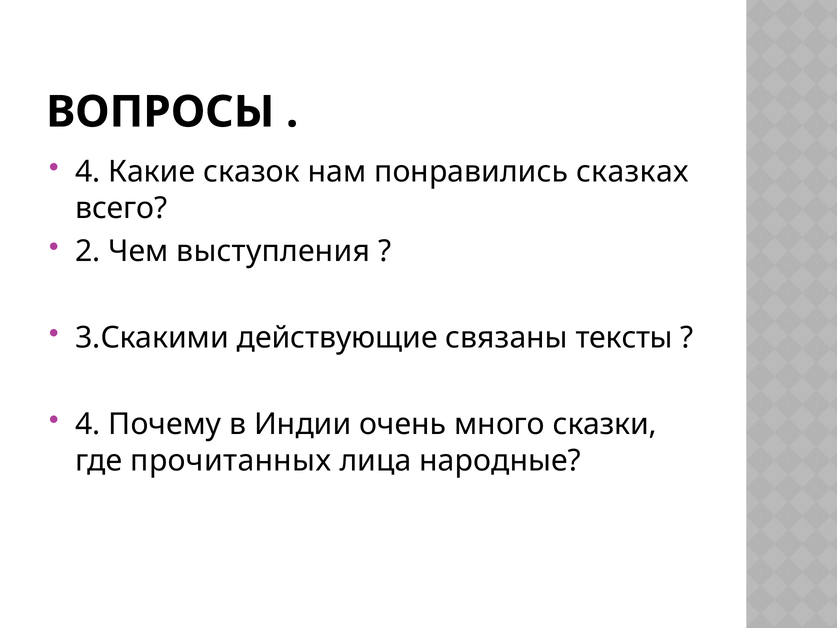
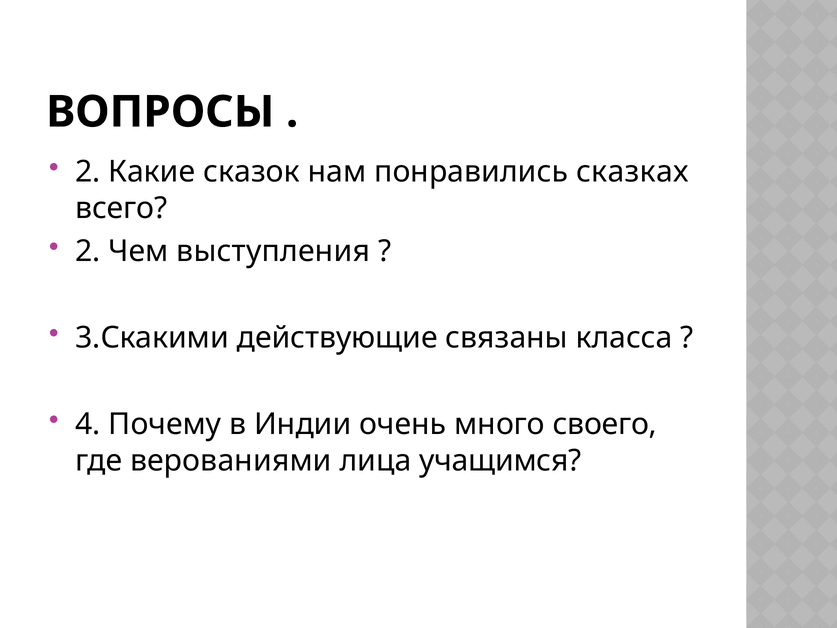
4: 4 -> 2 (88, 172)
тексты: тексты -> класса (624, 338)
сказки: сказки -> своего (605, 424)
прочитанных: прочитанных -> верованиями (231, 460)
народные: народные -> учащимся (500, 460)
